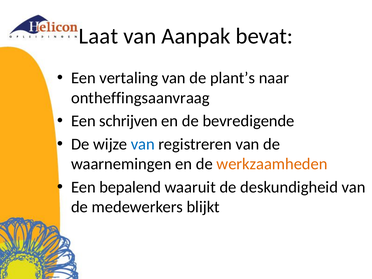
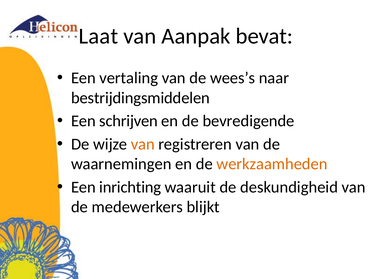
plant’s: plant’s -> wees’s (233, 78)
ontheffingsaanvraag: ontheffingsaanvraag -> bestrijdingsmiddelen (140, 98)
van colour: blue -> orange (143, 144)
bepalend: bepalend -> inrichting (130, 187)
